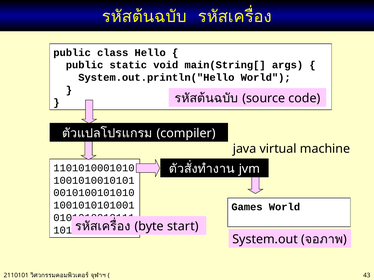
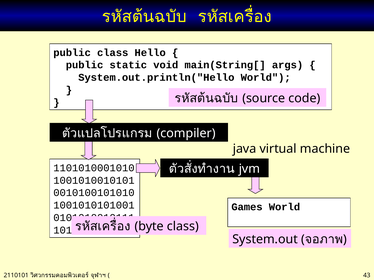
byte start: start -> class (183, 227)
